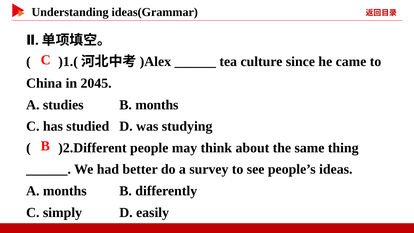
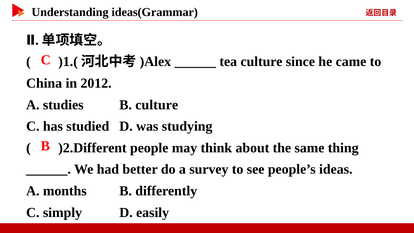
2045: 2045 -> 2012 (96, 83)
B months: months -> culture (157, 105)
